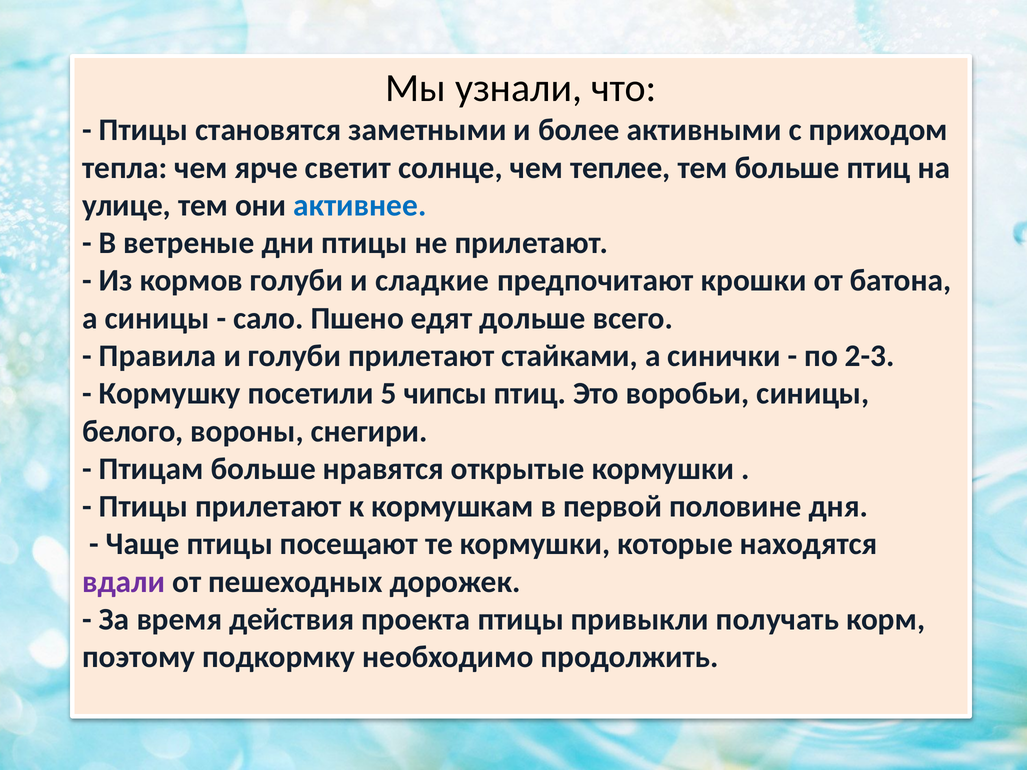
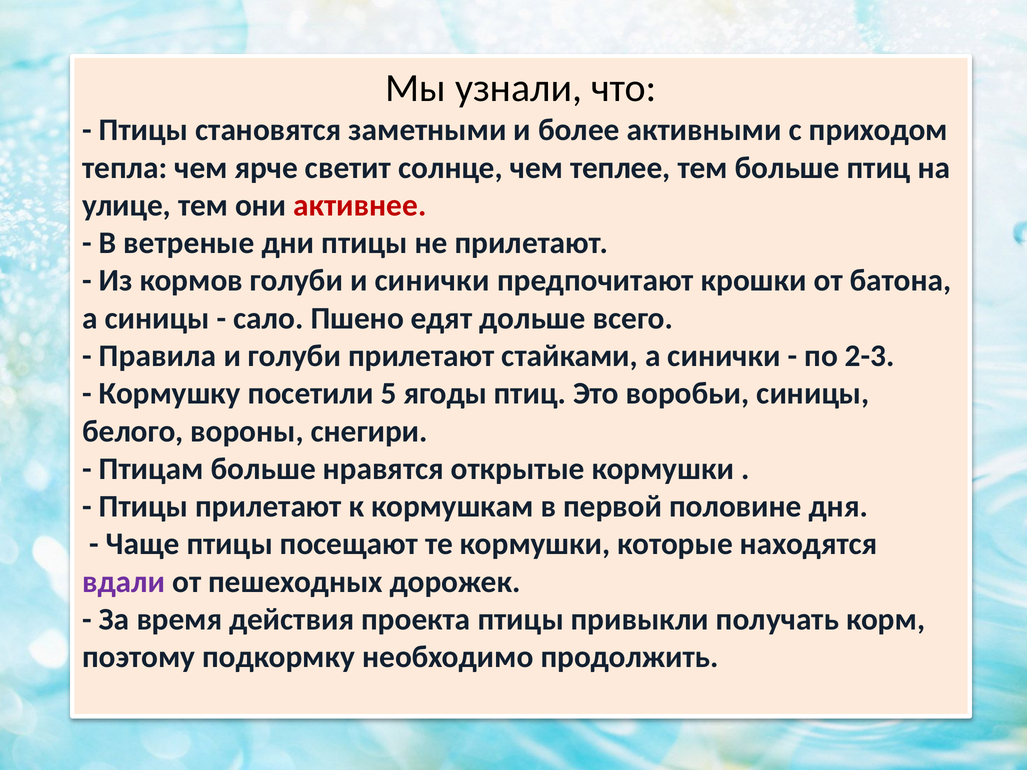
активнее colour: blue -> red (360, 205)
и сладкие: сладкие -> синички (432, 281)
чипсы: чипсы -> ягоды (445, 394)
